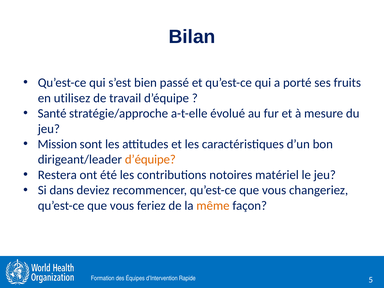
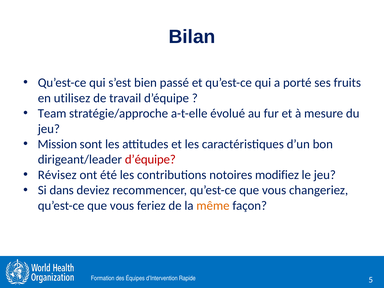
Santé: Santé -> Team (52, 113)
d’équipe colour: orange -> red (150, 160)
Restera: Restera -> Révisez (57, 175)
matériel: matériel -> modifiez (277, 175)
